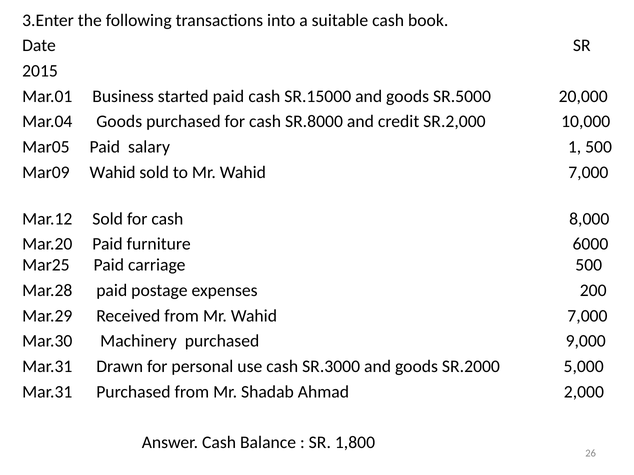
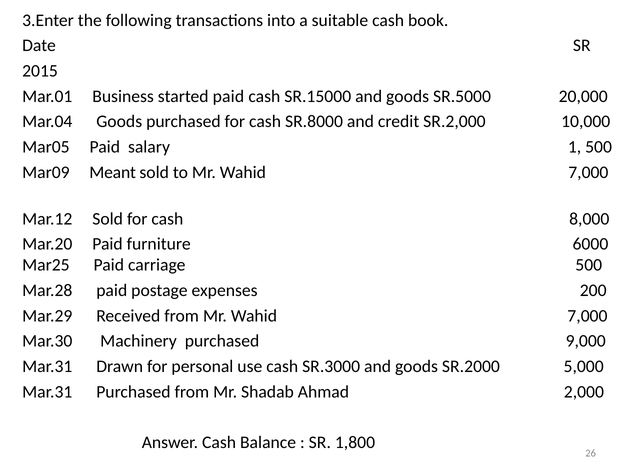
Mar09 Wahid: Wahid -> Meant (113, 172)
